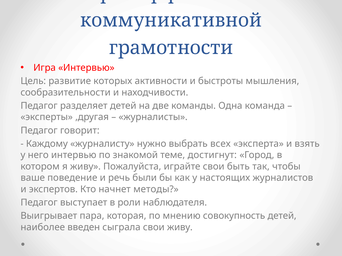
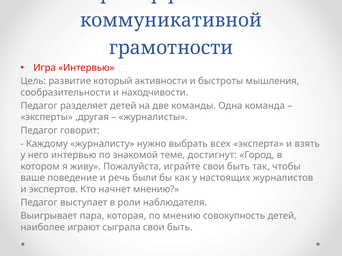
которых: которых -> который (113, 81)
начнет методы: методы -> мнению (156, 190)
введен: введен -> играют (84, 228)
сыграла свои живу: живу -> быть (180, 228)
